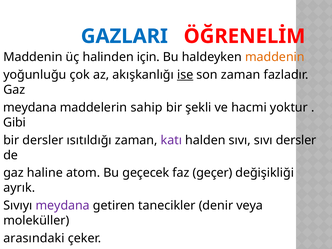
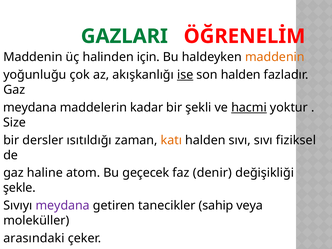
GAZLARI colour: blue -> green (124, 36)
son zaman: zaman -> halden (241, 75)
sahip: sahip -> kadar (147, 108)
hacmi underline: none -> present (249, 108)
Gibi: Gibi -> Size (15, 122)
katı colour: purple -> orange (171, 140)
sıvı dersler: dersler -> fiziksel (296, 140)
geçer: geçer -> denir (212, 173)
ayrık: ayrık -> şekle (19, 188)
denir: denir -> sahip (216, 206)
